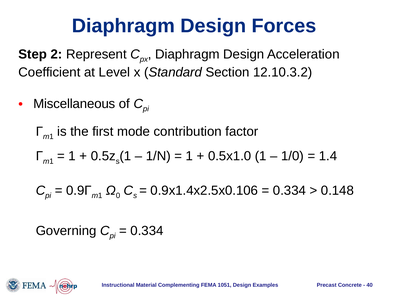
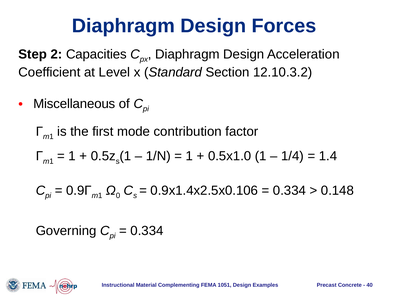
Represent: Represent -> Capacities (96, 54)
1/0: 1/0 -> 1/4 (293, 156)
